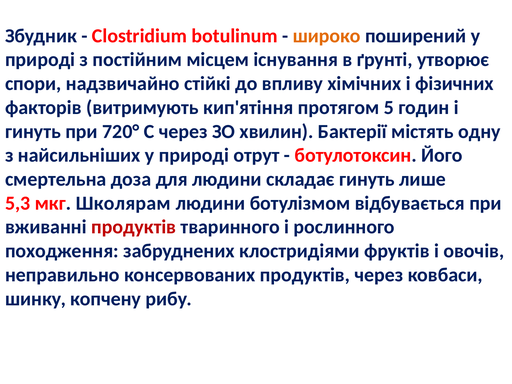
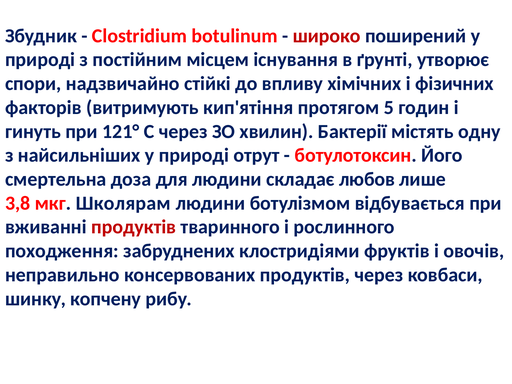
широко colour: orange -> red (327, 36)
720°: 720° -> 121° (121, 131)
складає гинуть: гинуть -> любов (367, 179)
5,3: 5,3 -> 3,8 (18, 203)
